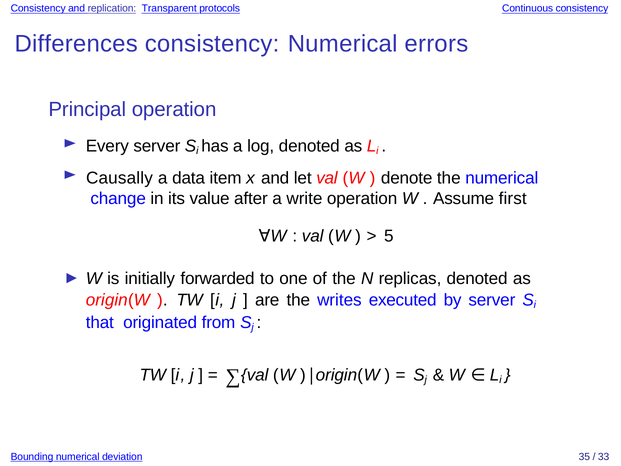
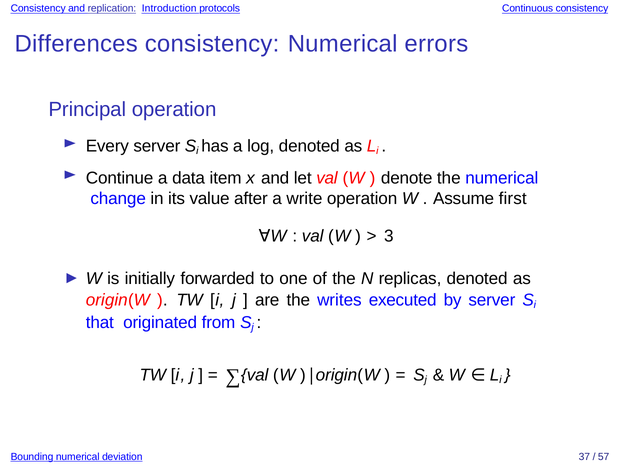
Transparent: Transparent -> Introduction (169, 9)
Causally: Causally -> Continue (120, 178)
5: 5 -> 3 (389, 236)
35: 35 -> 37 (584, 457)
33: 33 -> 57 (604, 457)
